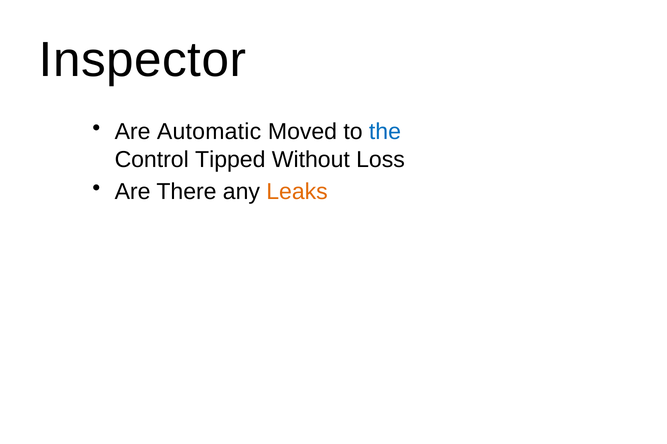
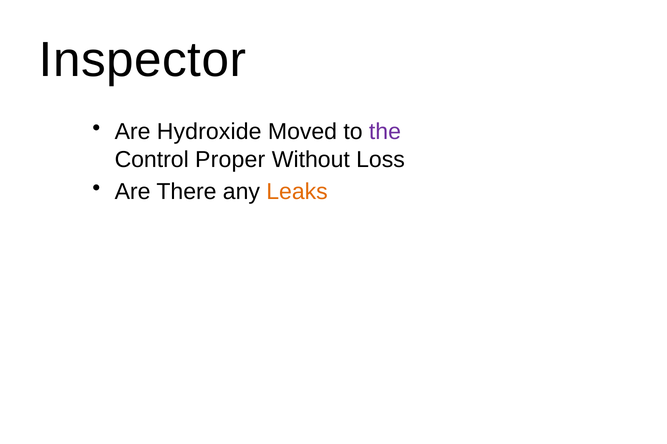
Automatic: Automatic -> Hydroxide (209, 132)
the colour: blue -> purple (385, 132)
Tipped: Tipped -> Proper (230, 160)
